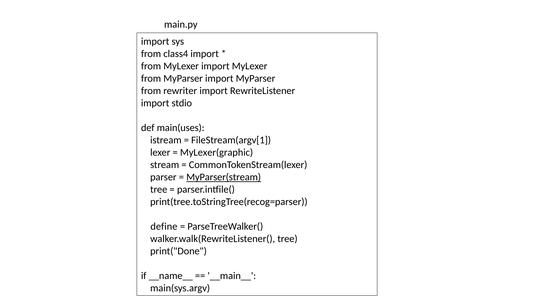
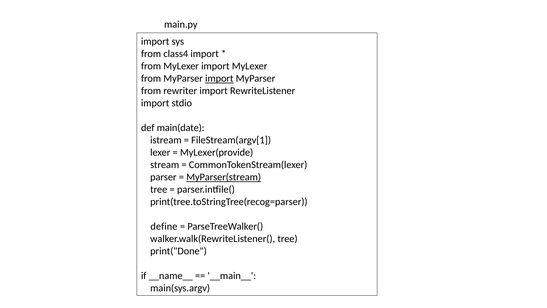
import underline: none -> present (219, 78)
main(uses: main(uses -> main(date (181, 128)
MyLexer(graphic: MyLexer(graphic -> MyLexer(provide (217, 152)
